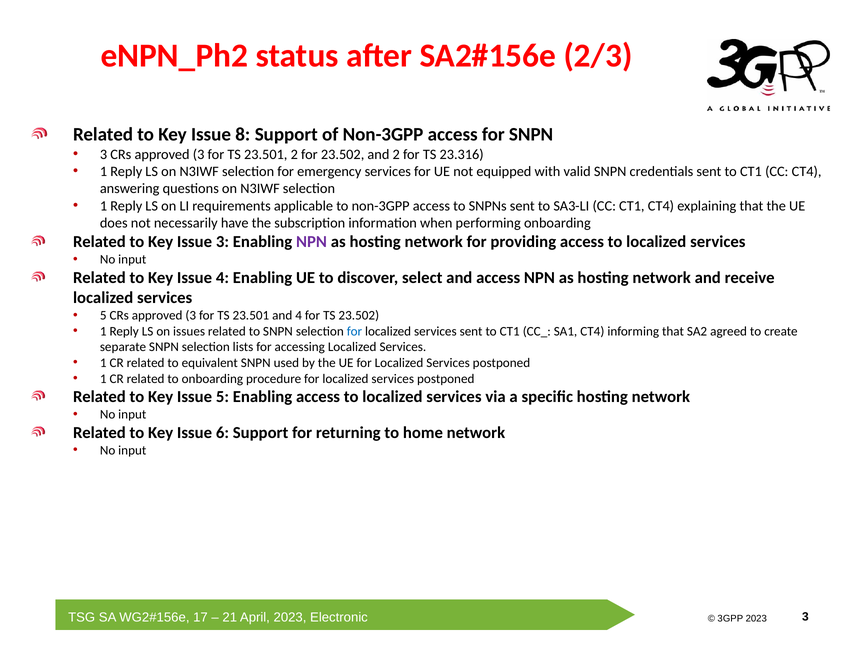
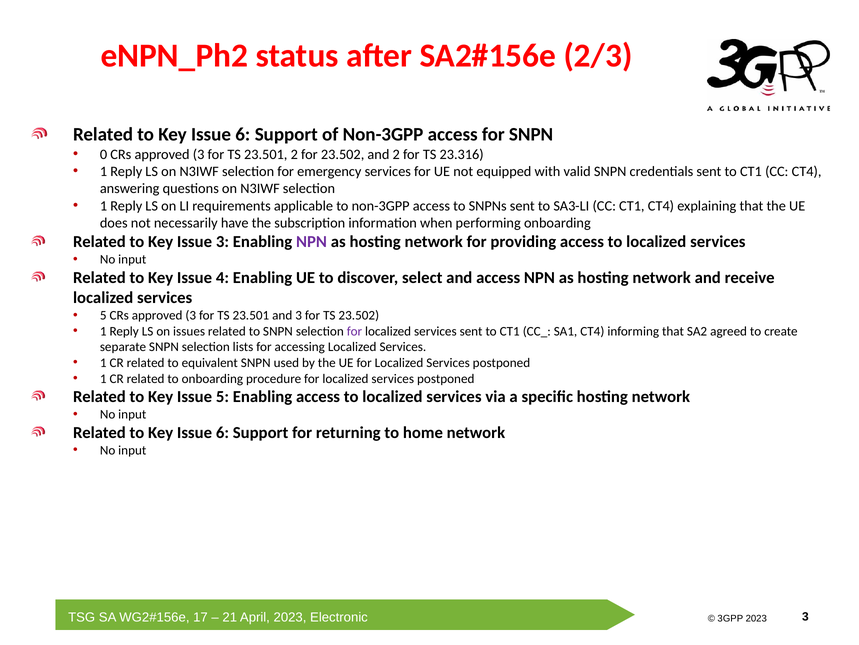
8: 8 -> 6 (243, 134)
3: 3 -> 0 (104, 154)
and 4: 4 -> 3 (299, 315)
for colour: blue -> purple (354, 331)
